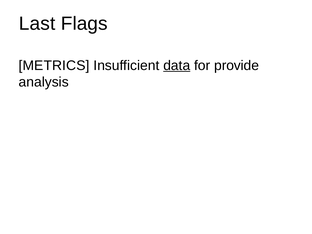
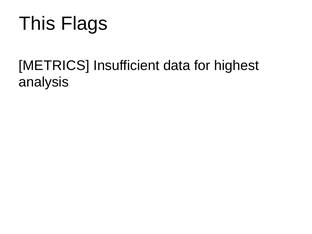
Last: Last -> This (37, 24)
data underline: present -> none (177, 65)
provide: provide -> highest (237, 65)
